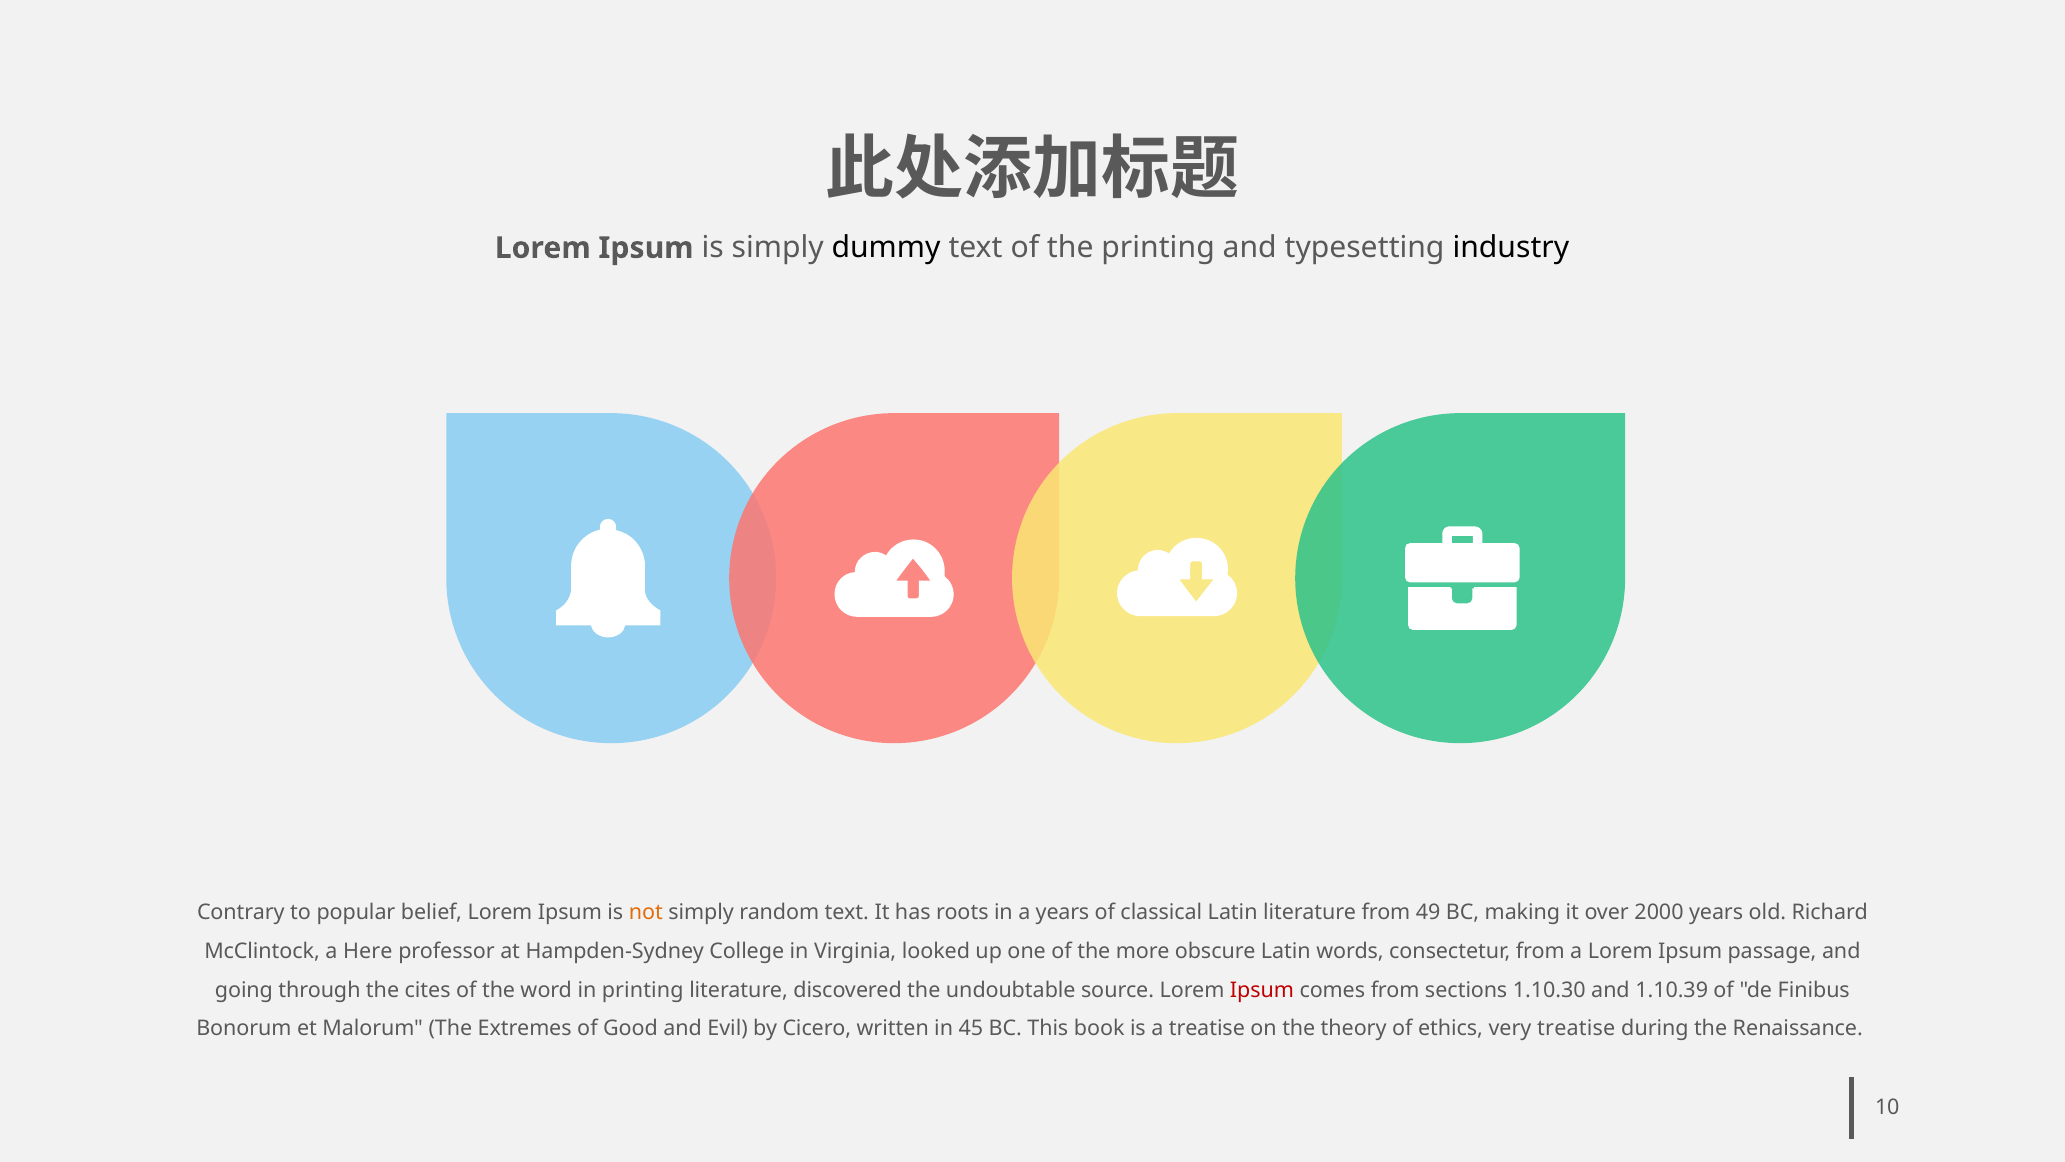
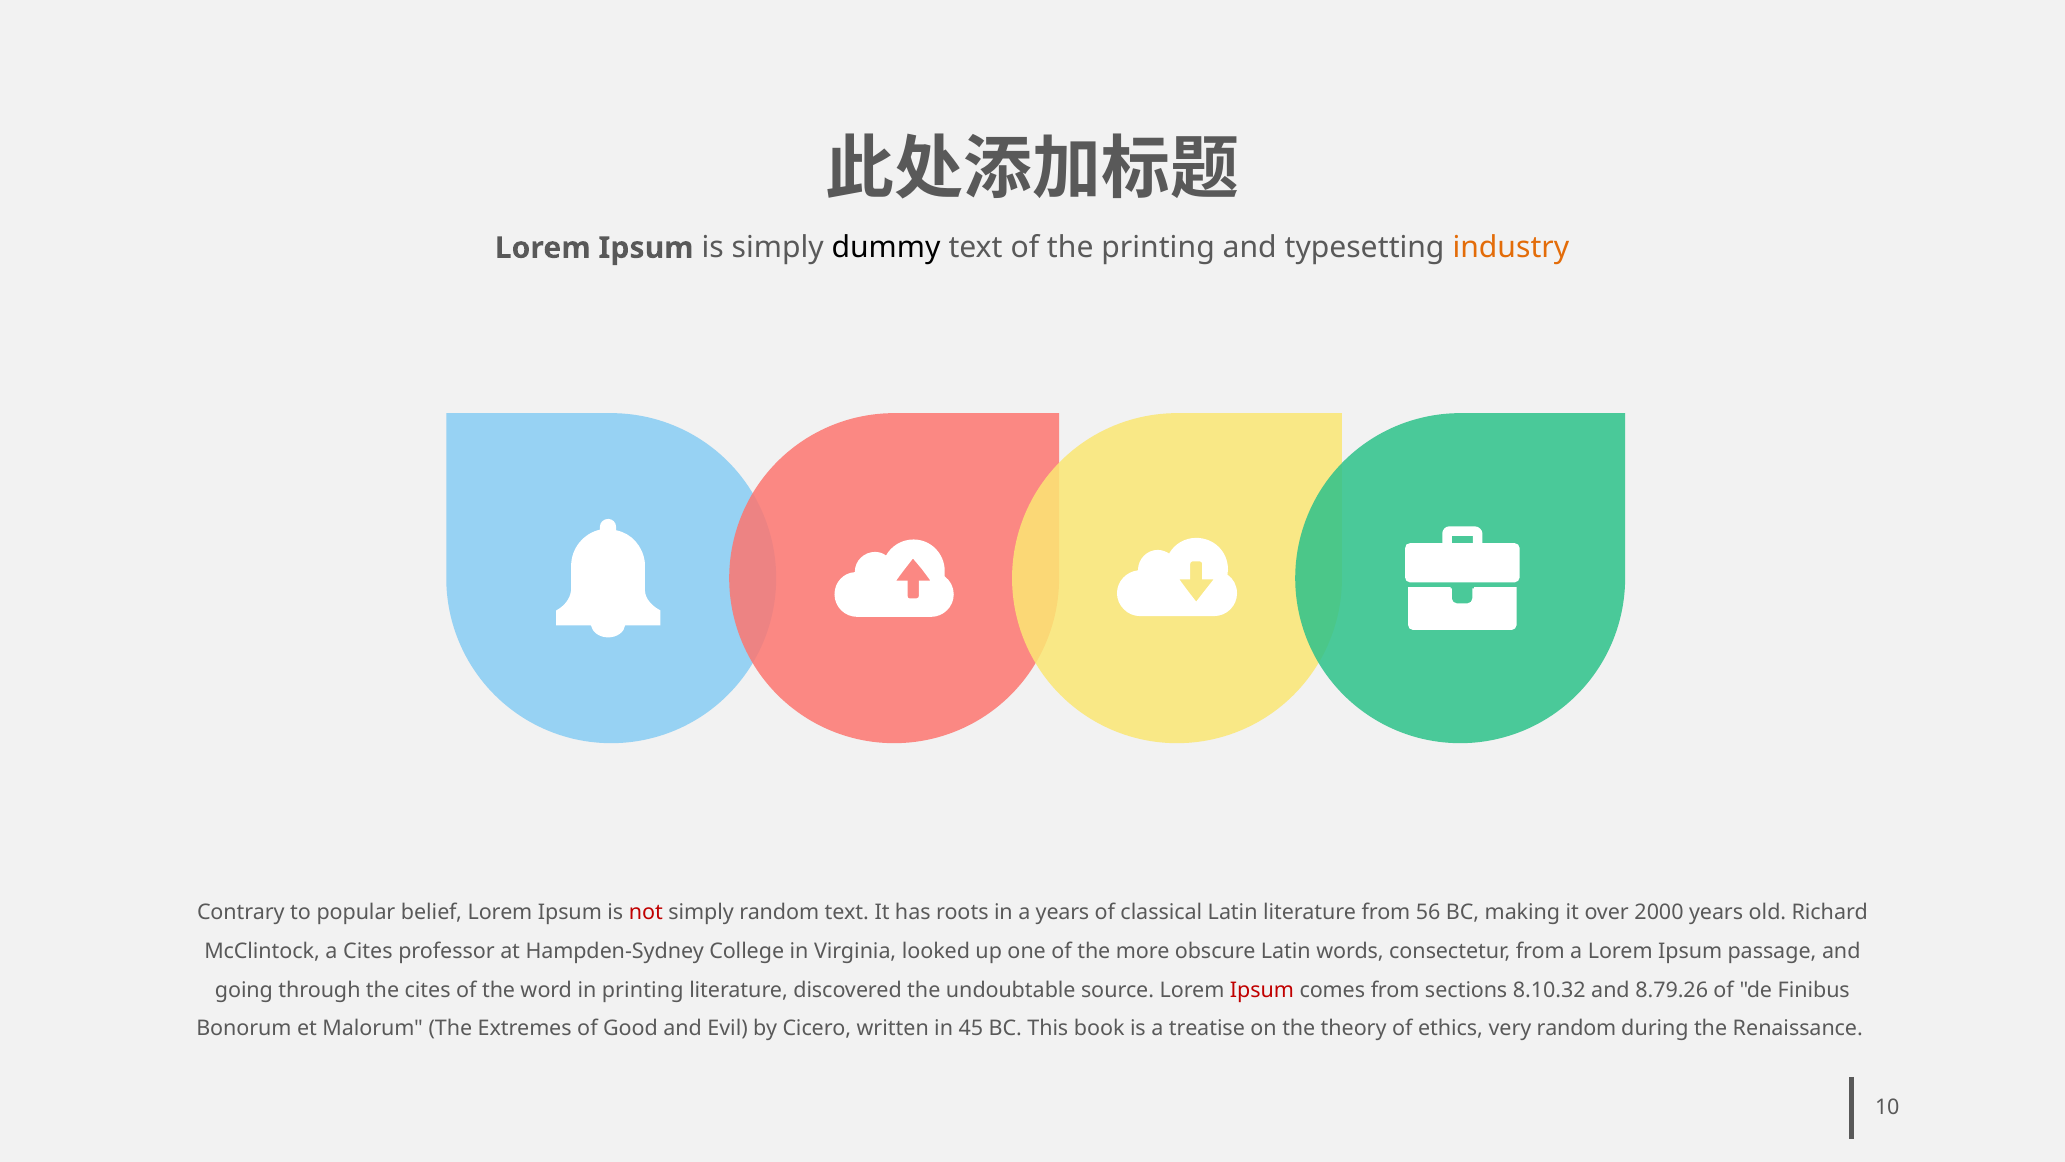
industry colour: black -> orange (1511, 248)
not colour: orange -> red (646, 912)
49: 49 -> 56 (1428, 912)
a Here: Here -> Cites (368, 951)
1.10.30: 1.10.30 -> 8.10.32 (1549, 990)
1.10.39: 1.10.39 -> 8.79.26 (1672, 990)
very treatise: treatise -> random (1576, 1028)
